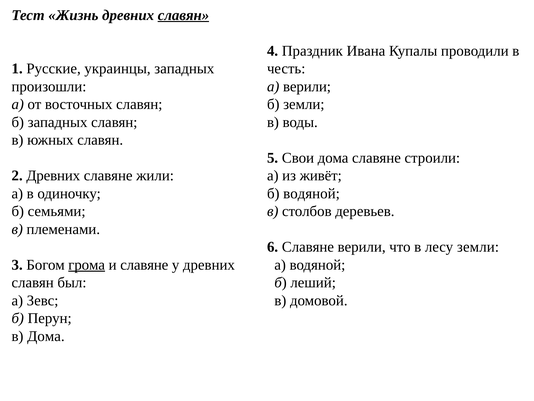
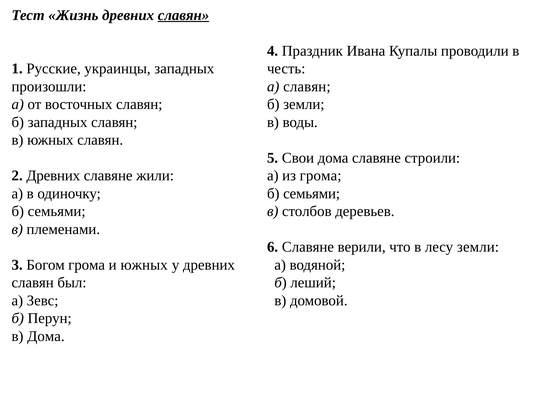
а верили: верили -> славян (307, 86)
из живёт: живёт -> грома (321, 175)
водяной: водяной -> семьями (312, 193)
грома underline: present -> none (87, 264)
и славяне: славяне -> южных (144, 264)
